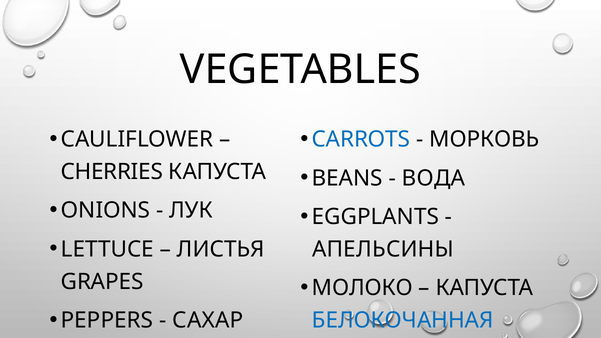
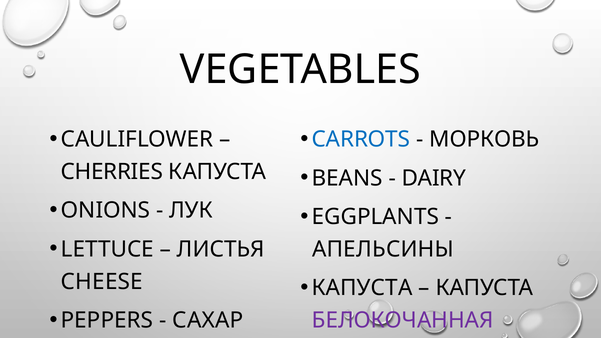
ВОДА: ВОДА -> DAIRY (434, 178)
GRAPES: GRAPES -> CHEESE (102, 282)
МОЛОКО: МОЛОКО -> КАПУСТА (362, 288)
БЕЛОКОЧАННАЯ colour: blue -> purple (403, 320)
